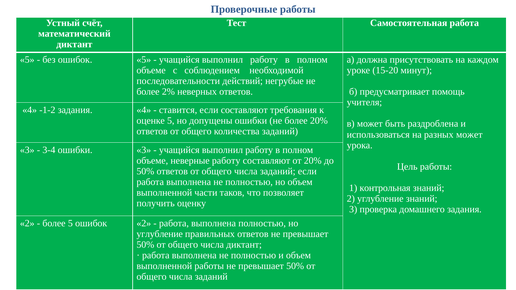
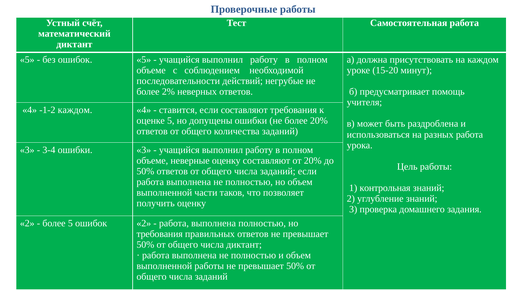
-1-2 задания: задания -> каждом (75, 110)
разных может: может -> работа (469, 135)
неверные работу: работу -> оценку (226, 161)
углубление: углубление -> требования (160, 234)
